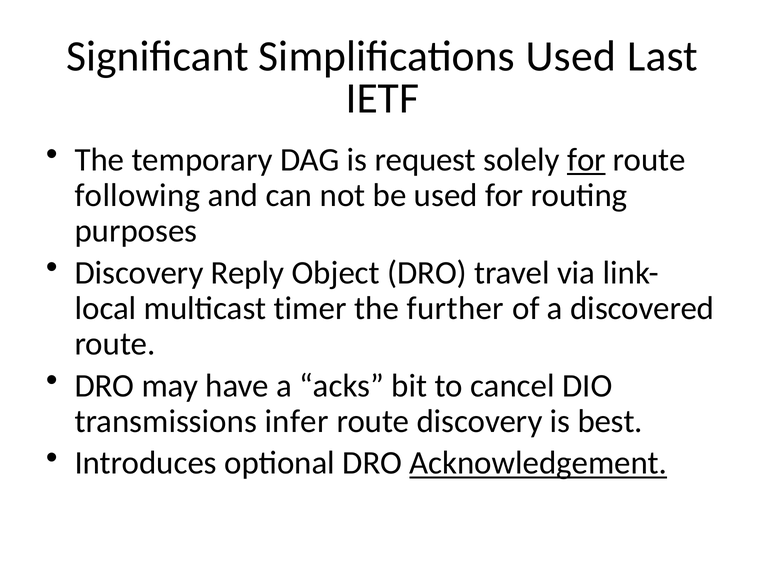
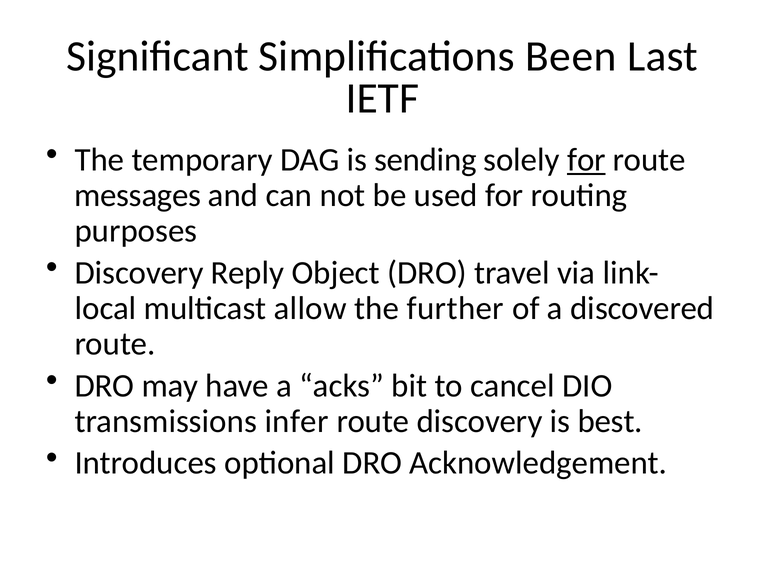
Simplifications Used: Used -> Been (571, 56)
request: request -> sending (425, 160)
following: following -> messages (138, 195)
timer: timer -> allow (310, 308)
Acknowledgement underline: present -> none (538, 463)
